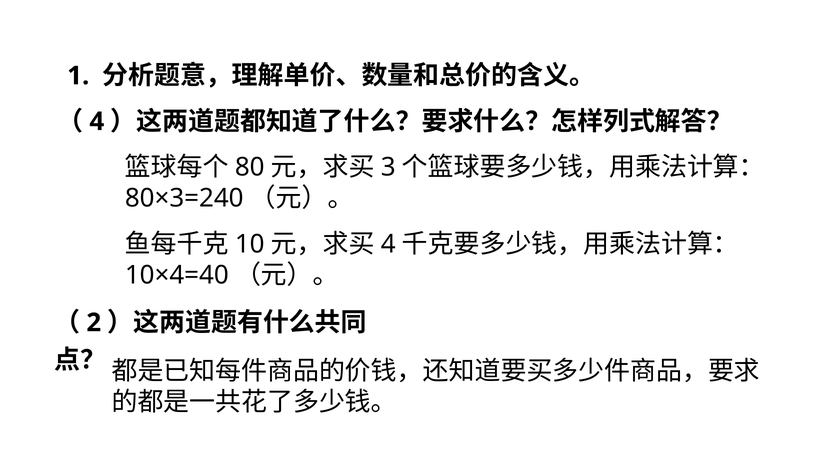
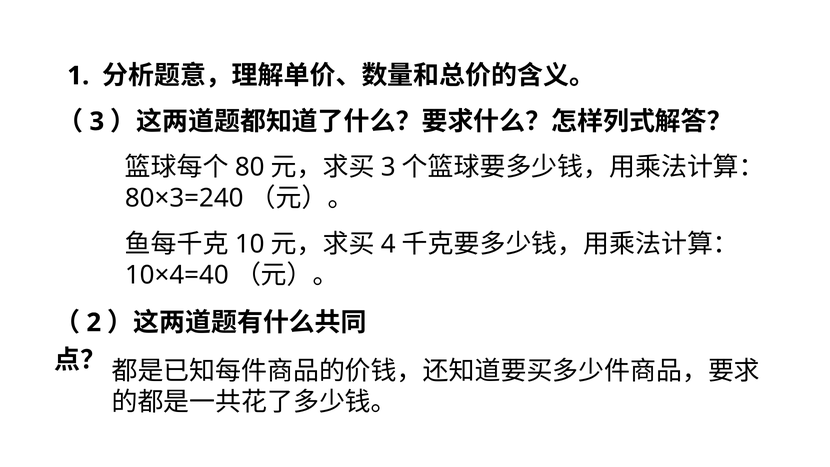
4: 4 -> 3 (97, 121)
